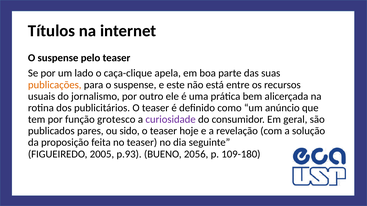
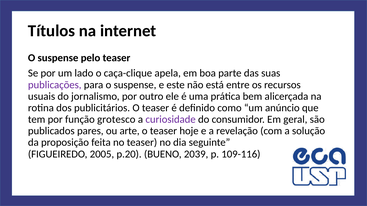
publicações colour: orange -> purple (55, 85)
sido: sido -> arte (130, 131)
p.93: p.93 -> p.20 (129, 154)
2056: 2056 -> 2039 (196, 154)
109-180: 109-180 -> 109-116 (241, 154)
